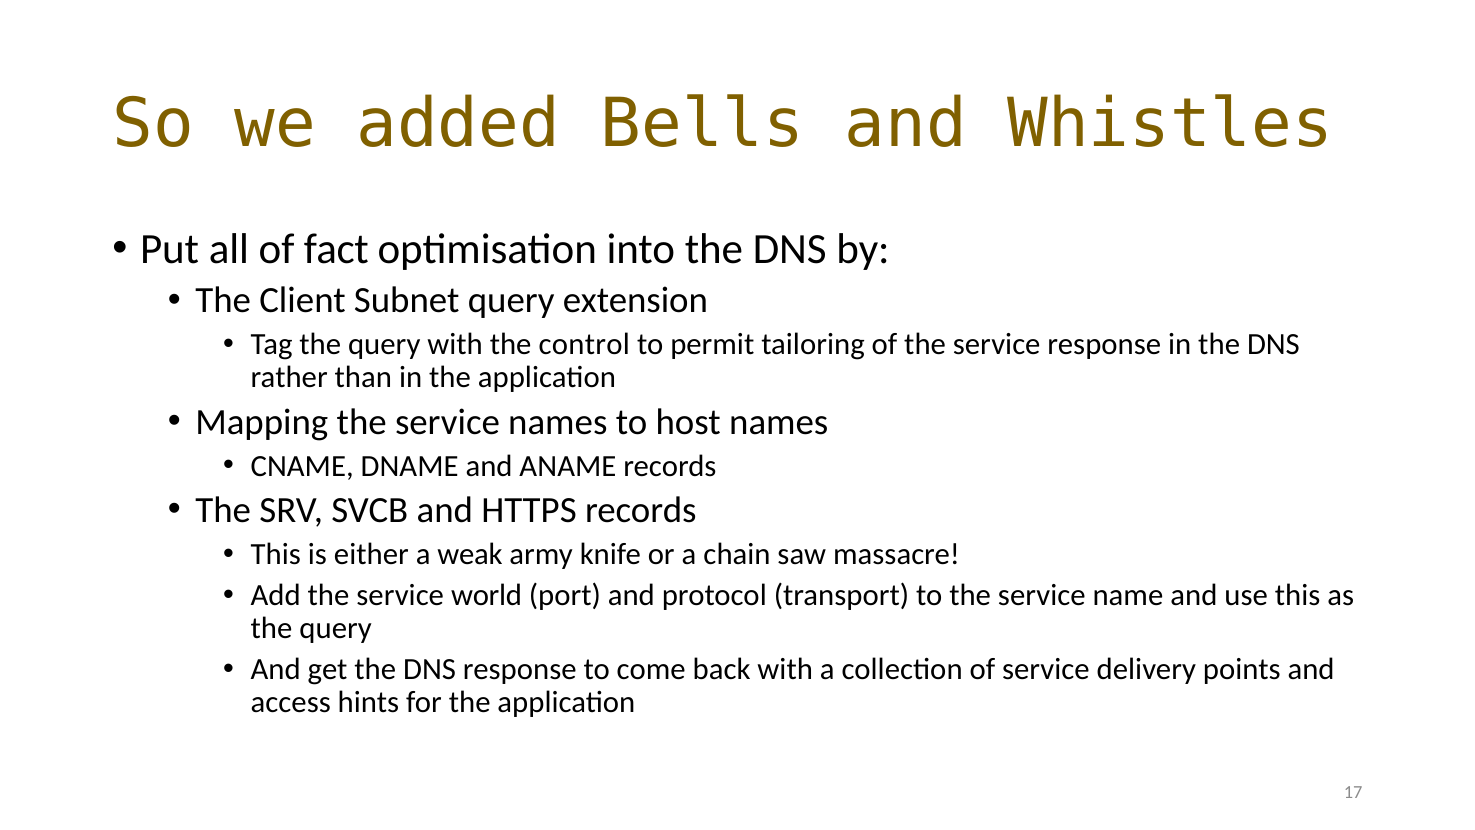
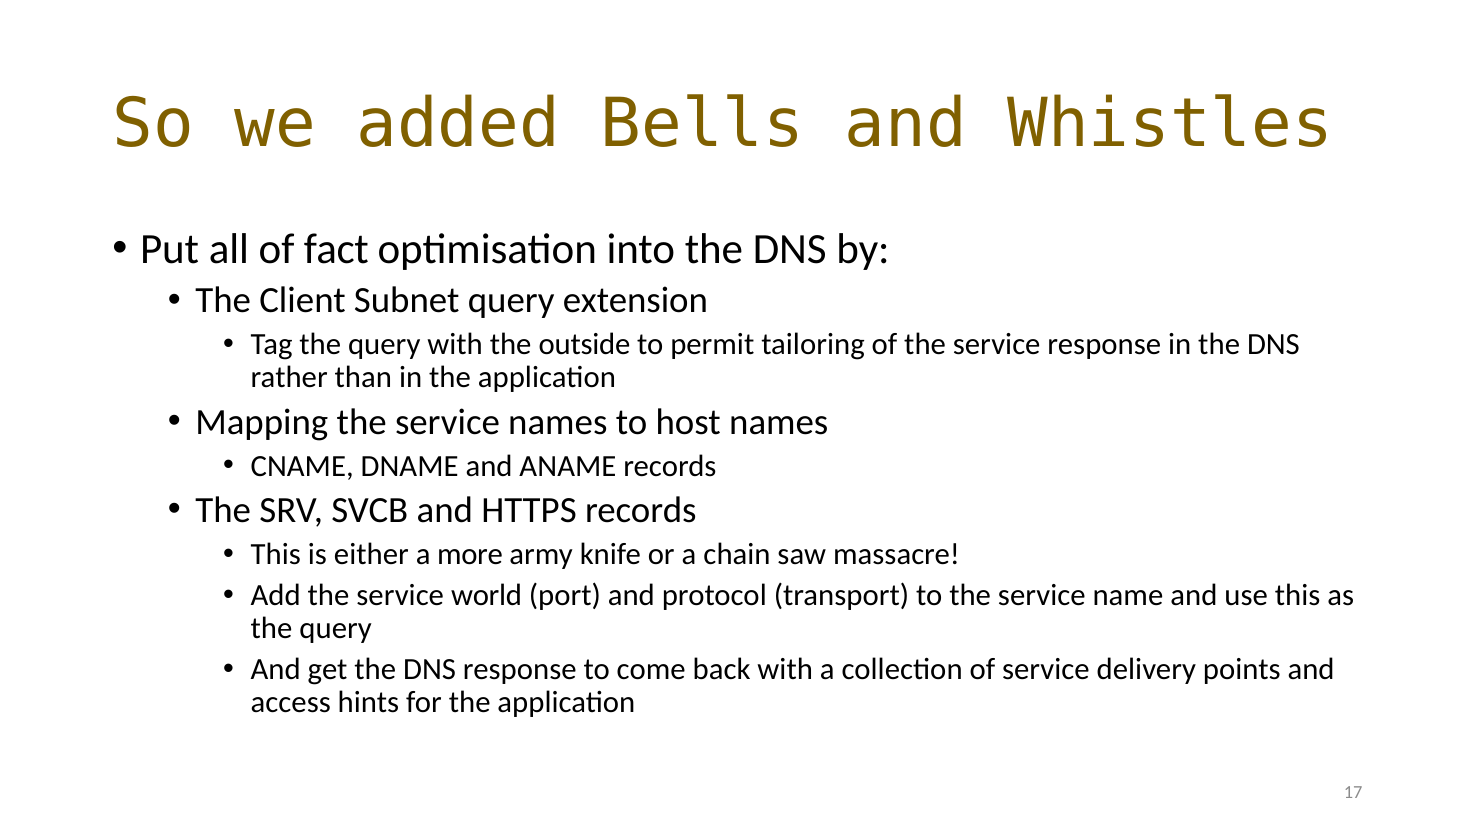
control: control -> outside (584, 344)
weak: weak -> more (470, 554)
